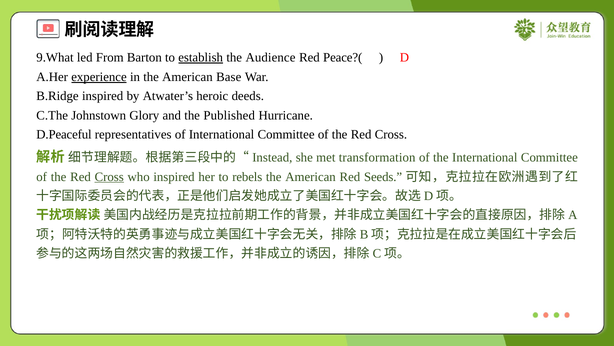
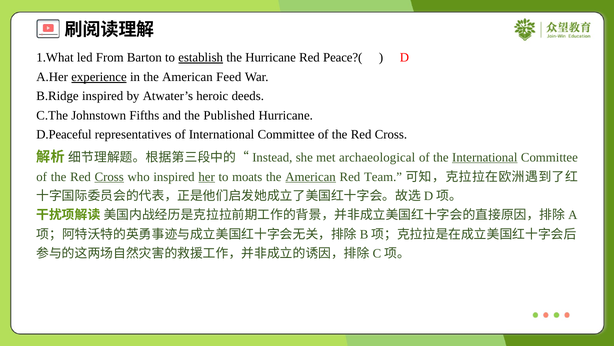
9.What: 9.What -> 1.What (55, 58)
the Audience: Audience -> Hurricane (271, 58)
Base: Base -> Feed (229, 77)
Glory: Glory -> Fifths (144, 115)
transformation: transformation -> archaeological (377, 157)
International underline: none -> present (485, 157)
her underline: none -> present (207, 176)
rebels: rebels -> moats (247, 176)
American underline: none -> present (311, 176)
Seeds: Seeds -> Team (383, 176)
